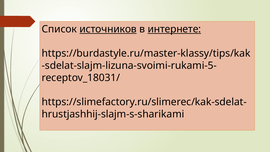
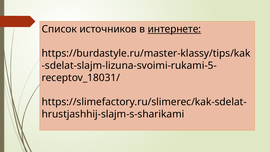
источников underline: present -> none (108, 29)
